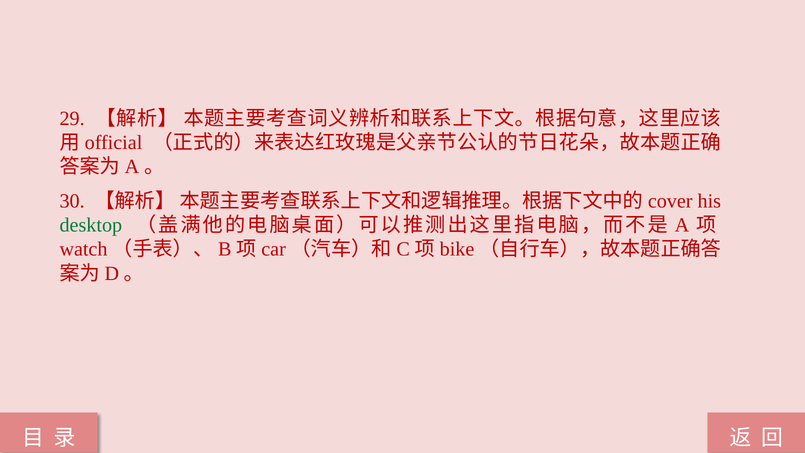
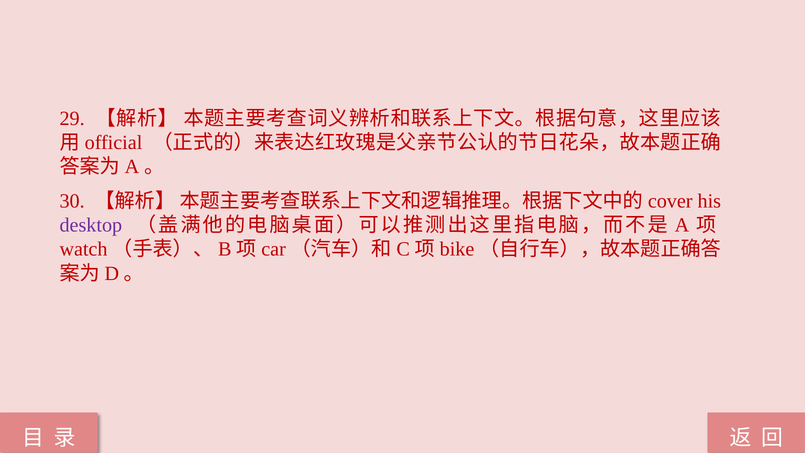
desktop colour: green -> purple (91, 225)
